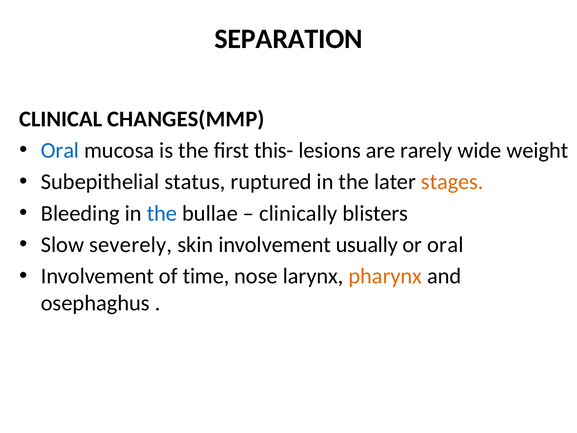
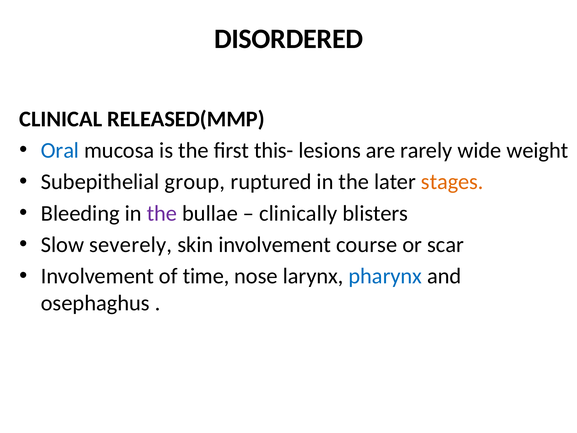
SEPARATION: SEPARATION -> DISORDERED (289, 39)
CHANGES(MMP: CHANGES(MMP -> RELEASED(MMP (186, 119)
status: status -> group (195, 182)
the colour: blue -> purple (162, 213)
usually: usually -> course (367, 245)
or oral: oral -> scar (445, 245)
pharynx colour: orange -> blue (385, 276)
